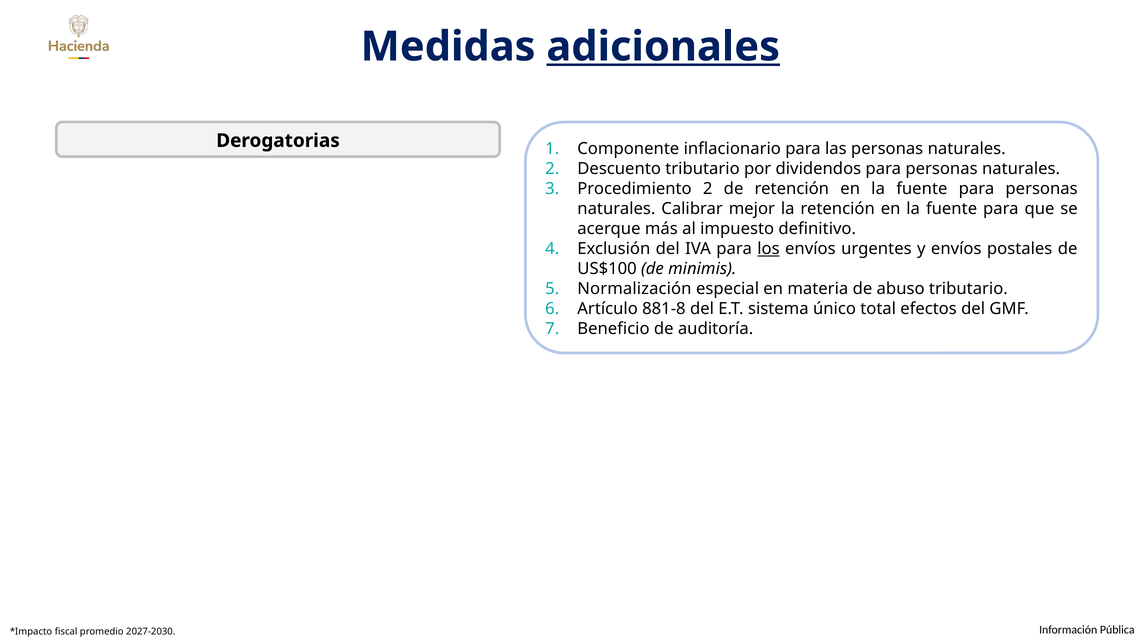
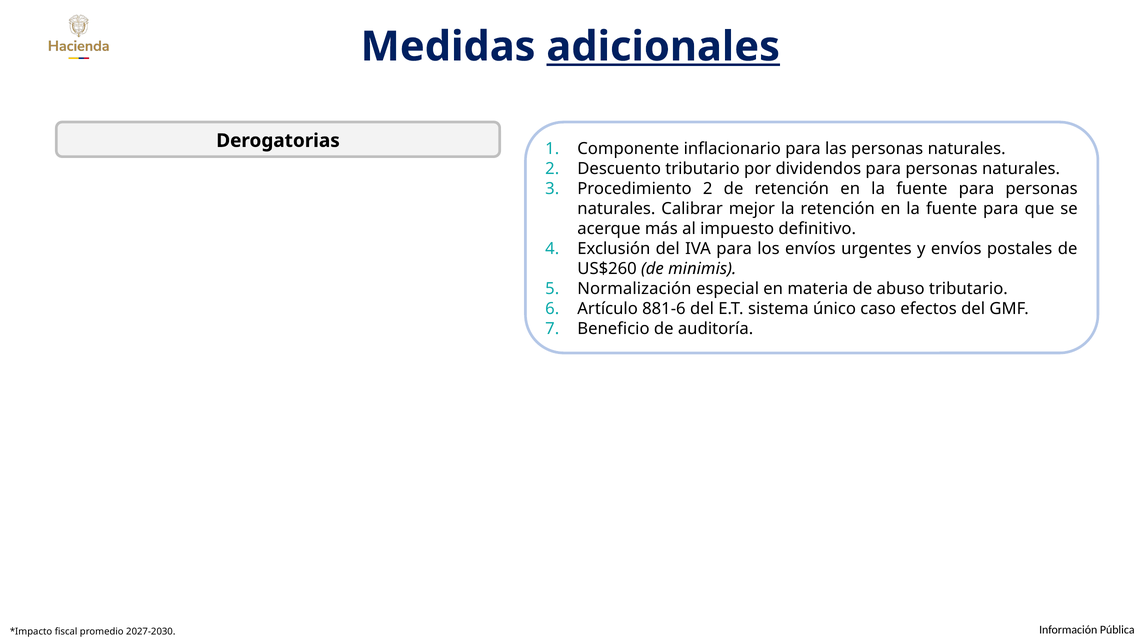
los underline: present -> none (768, 249)
US$100: US$100 -> US$260 (607, 269)
881-8: 881-8 -> 881-6 (664, 309)
total: total -> caso (878, 309)
